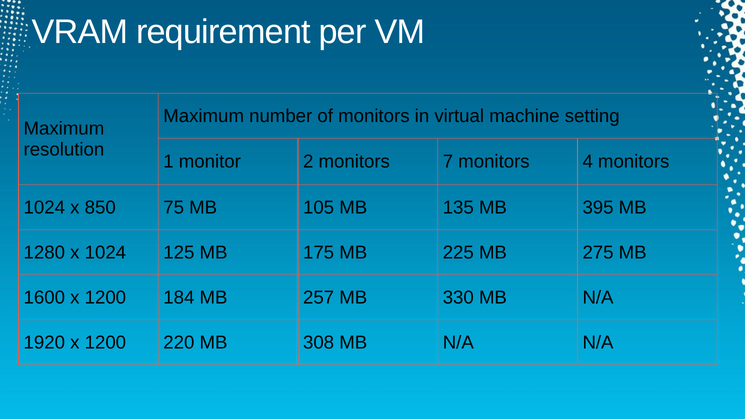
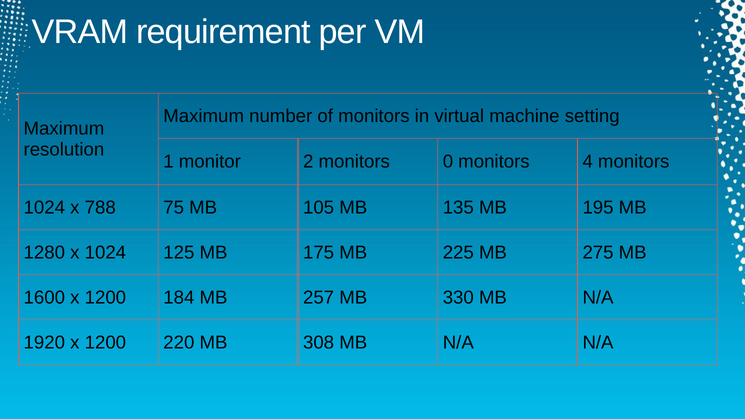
7: 7 -> 0 (448, 162)
850: 850 -> 788 (100, 208)
395: 395 -> 195 (598, 208)
